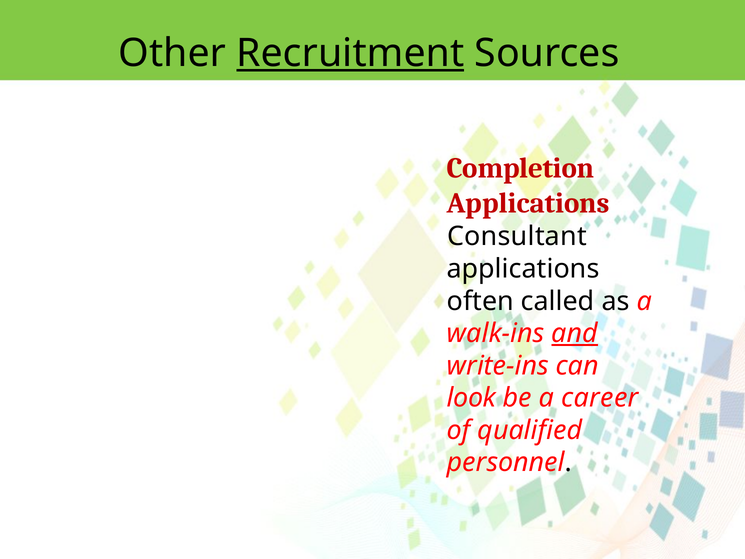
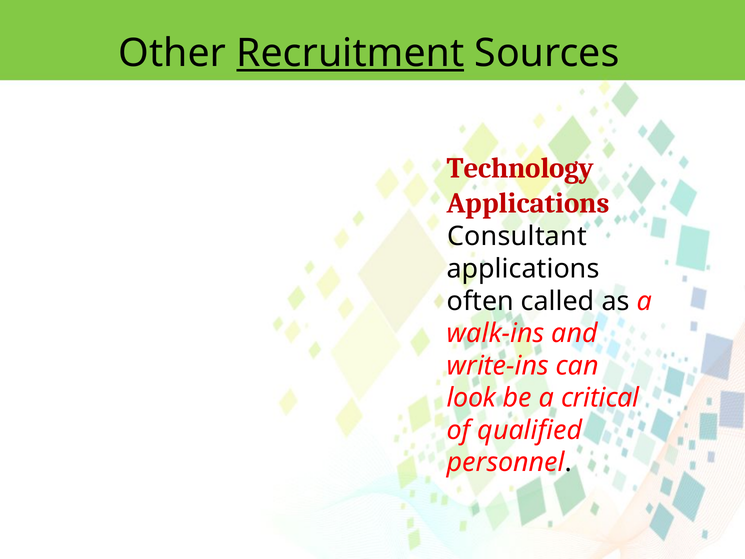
Completion: Completion -> Technology (520, 168)
and underline: present -> none (575, 333)
career: career -> critical (600, 398)
